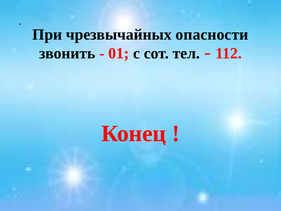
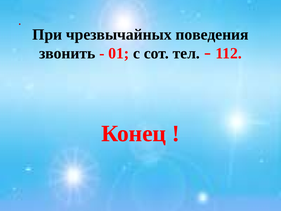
опасности: опасности -> поведения (212, 34)
